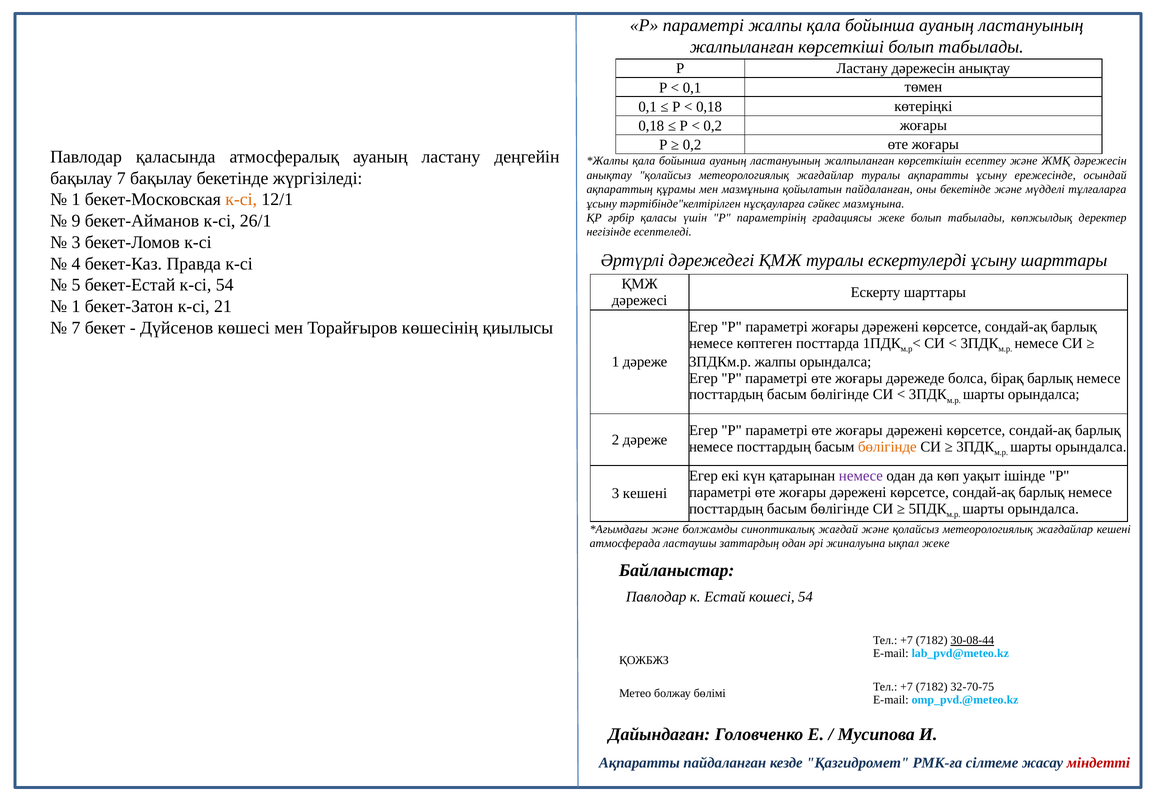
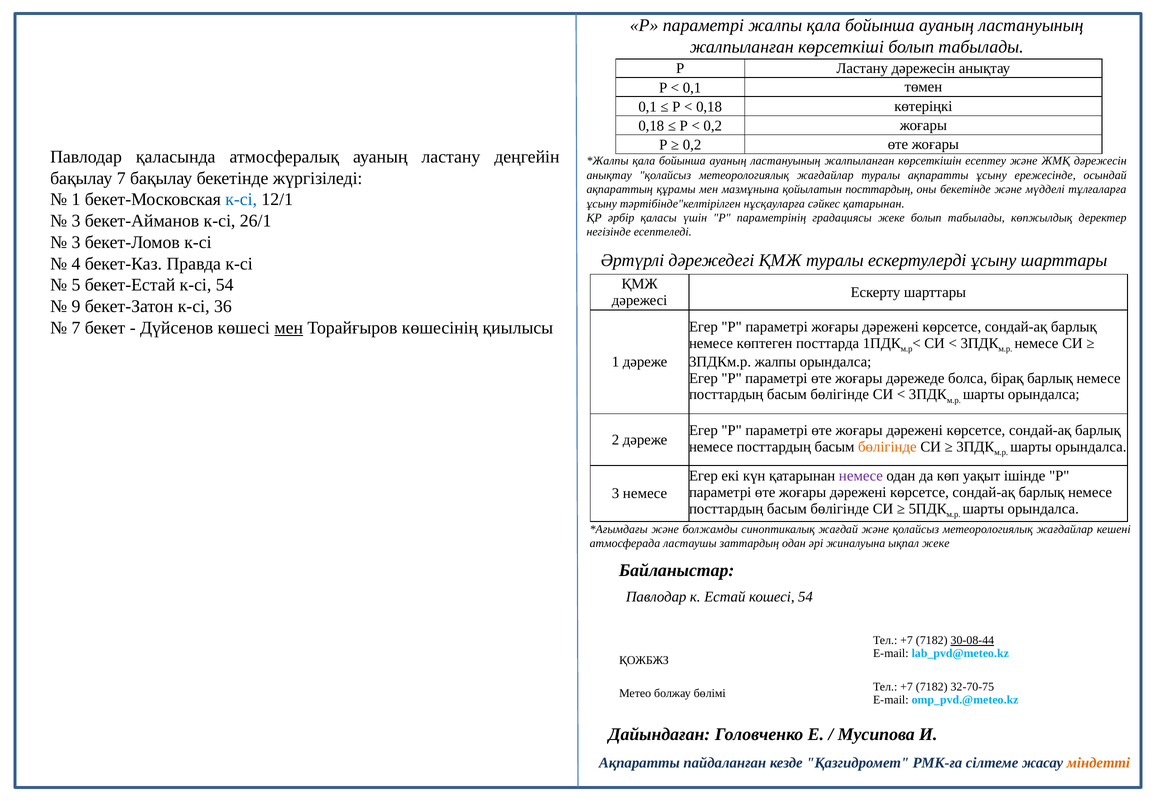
қойылатын пайдаланған: пайдаланған -> посттардың (879, 189)
к-сі colour: orange -> blue (241, 199)
сәйкес мазмұнына: мазмұнына -> қатарынан (874, 203)
9: 9 -> 3 (76, 221)
1: 1 -> 9 (76, 306)
21: 21 -> 36 (223, 306)
мен underline: none -> present (289, 327)
3 кешені: кешені -> немесе (645, 493)
міндетті colour: red -> orange (1098, 762)
